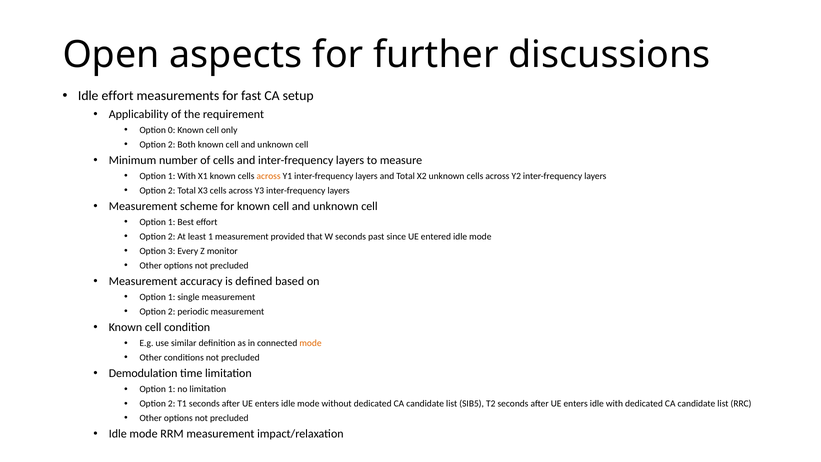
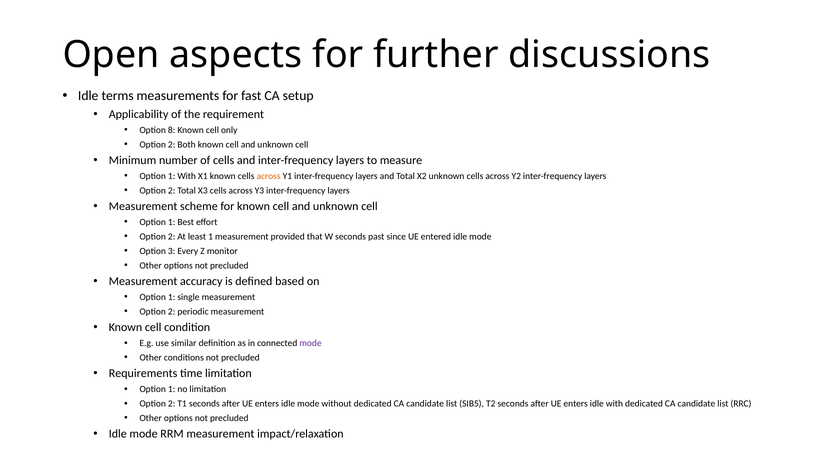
Idle effort: effort -> terms (118, 96)
0: 0 -> 8 (172, 130)
mode colour: orange -> purple (311, 343)
Demodulation: Demodulation -> Requirements (143, 373)
